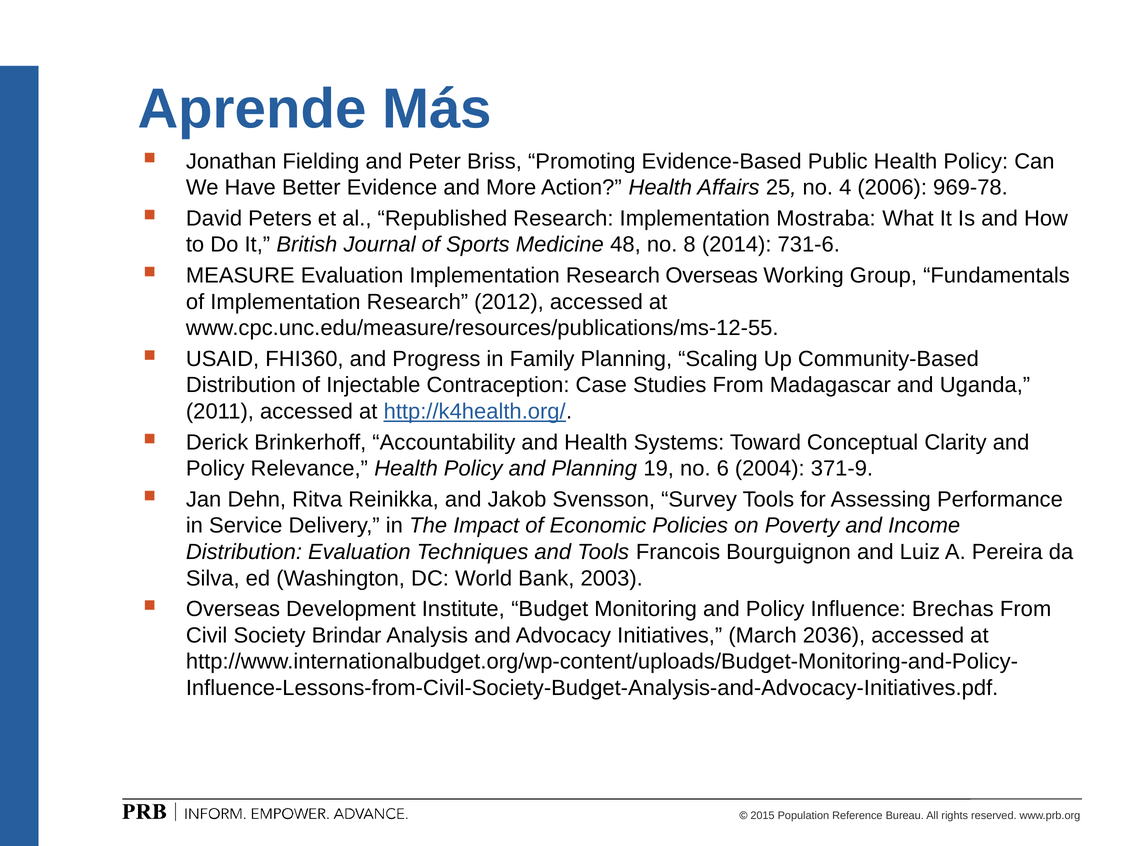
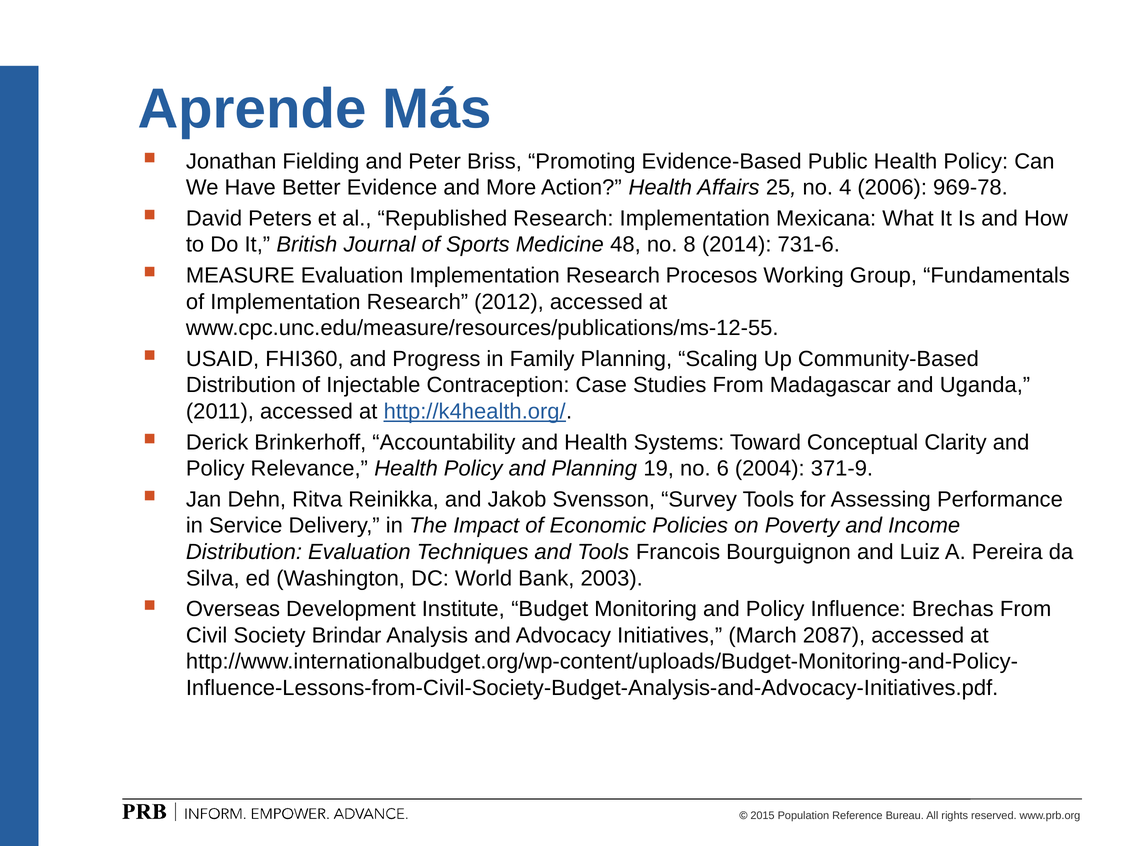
Mostraba: Mostraba -> Mexicana (826, 219)
Research Overseas: Overseas -> Procesos (712, 276)
2036: 2036 -> 2087 (834, 636)
